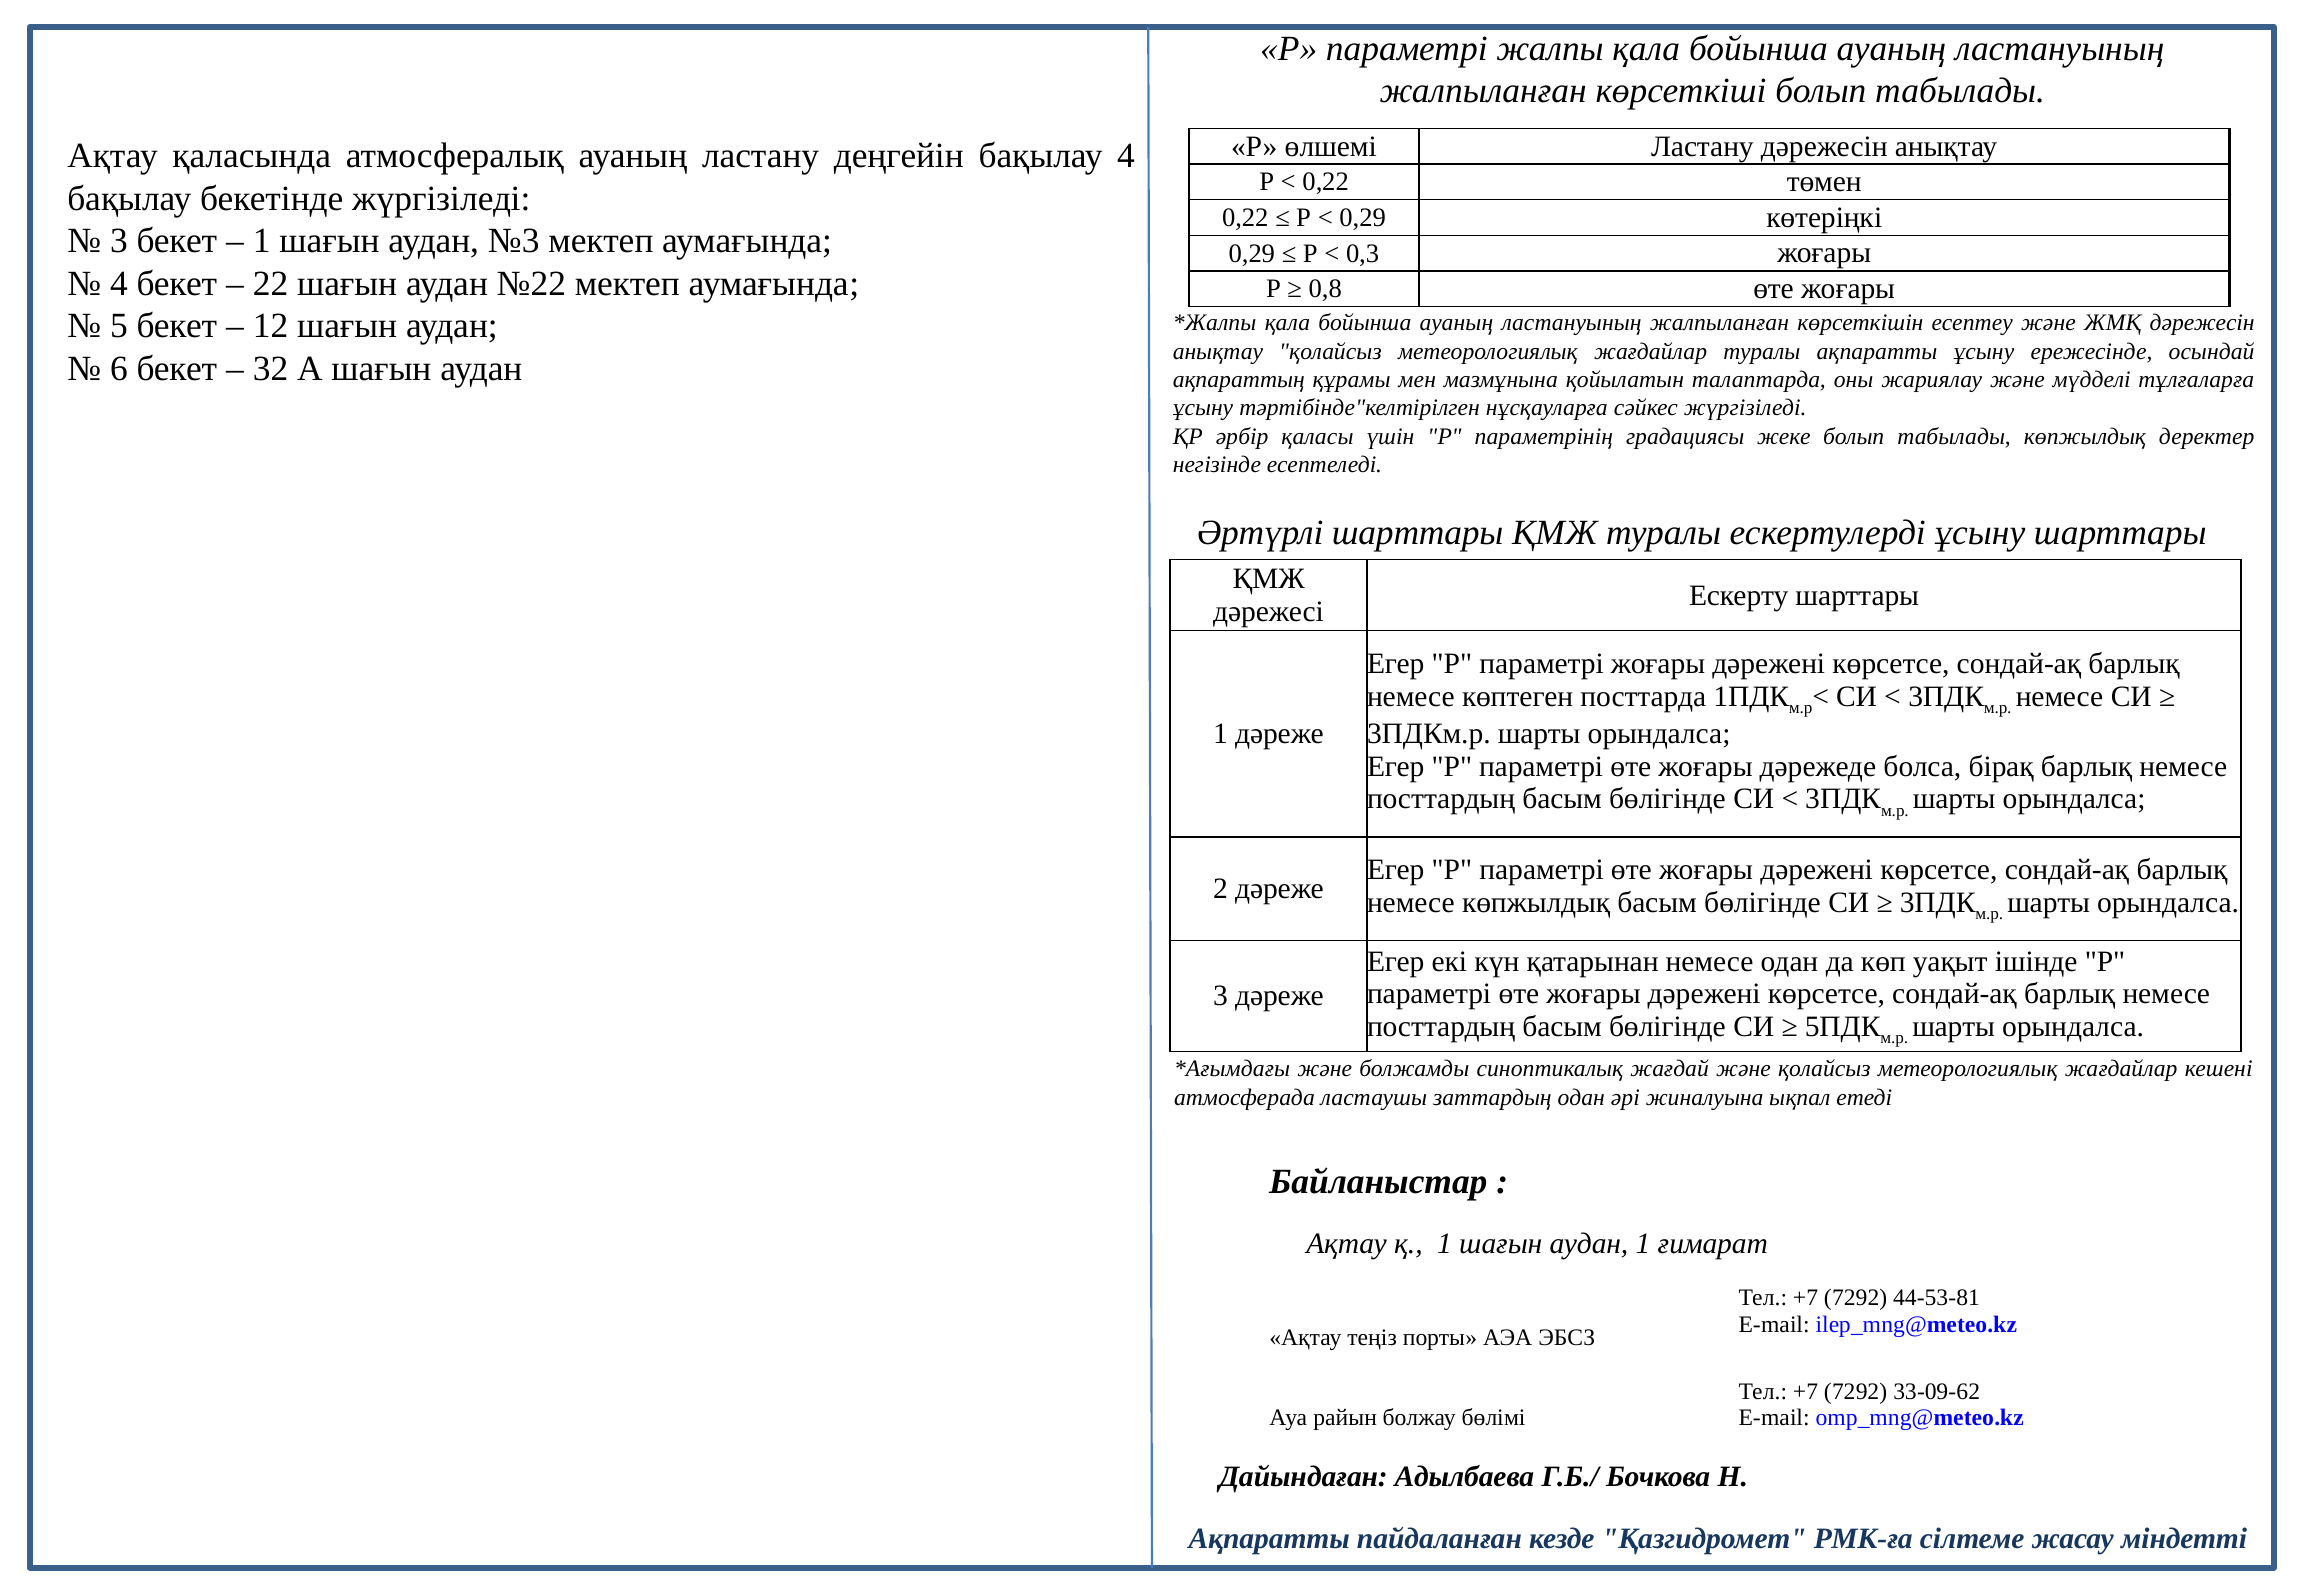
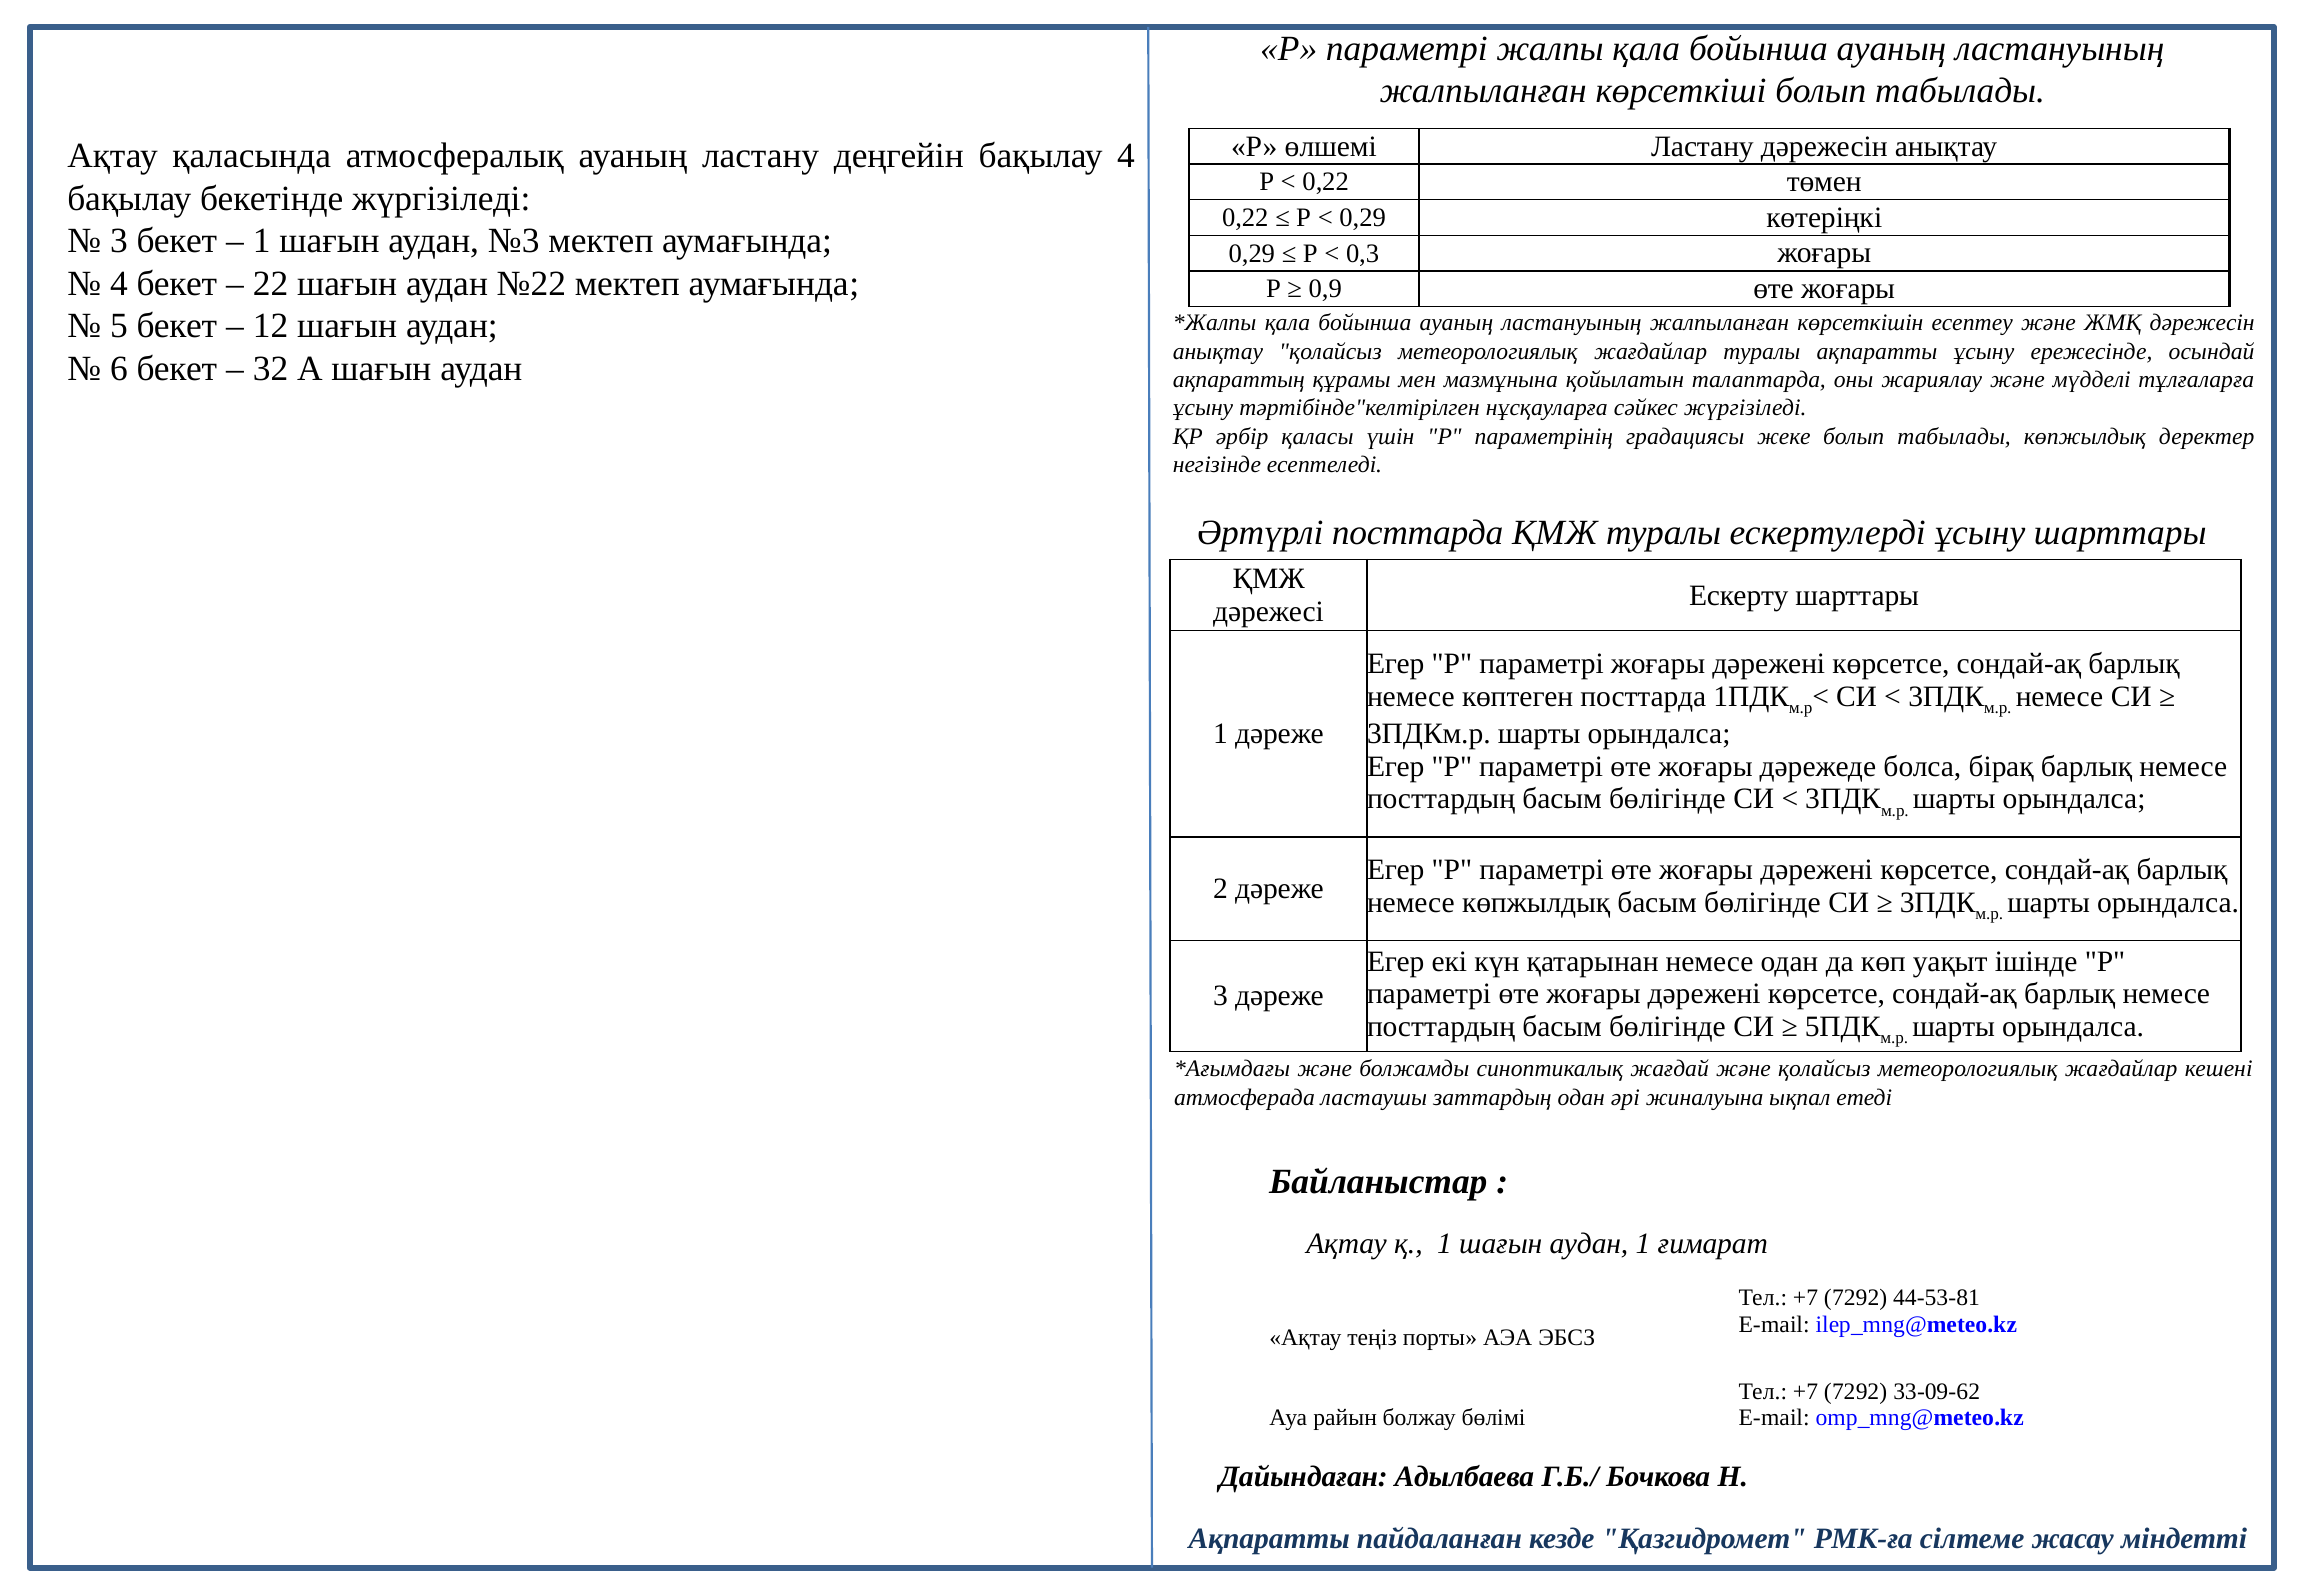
0,8: 0,8 -> 0,9 (1325, 289)
Әртүрлі шарттары: шарттары -> посттарда (1418, 533)
